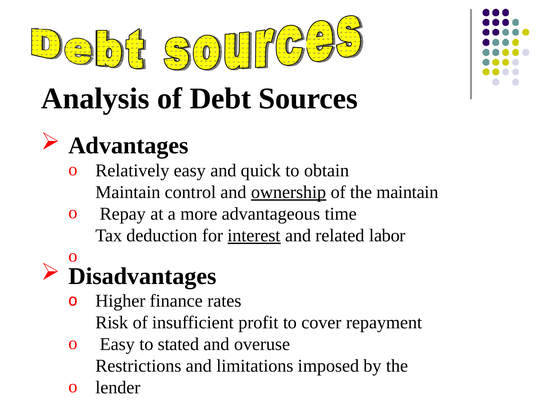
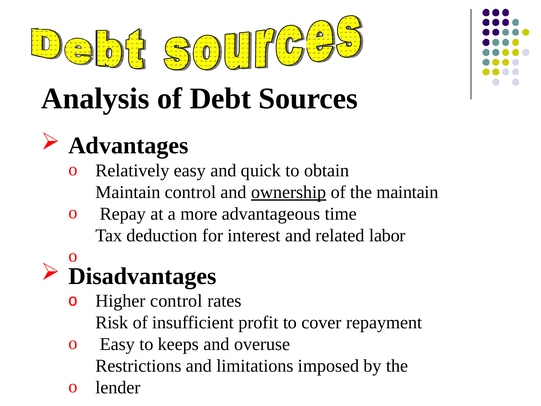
interest underline: present -> none (254, 235)
Higher finance: finance -> control (176, 301)
stated: stated -> keeps (178, 344)
